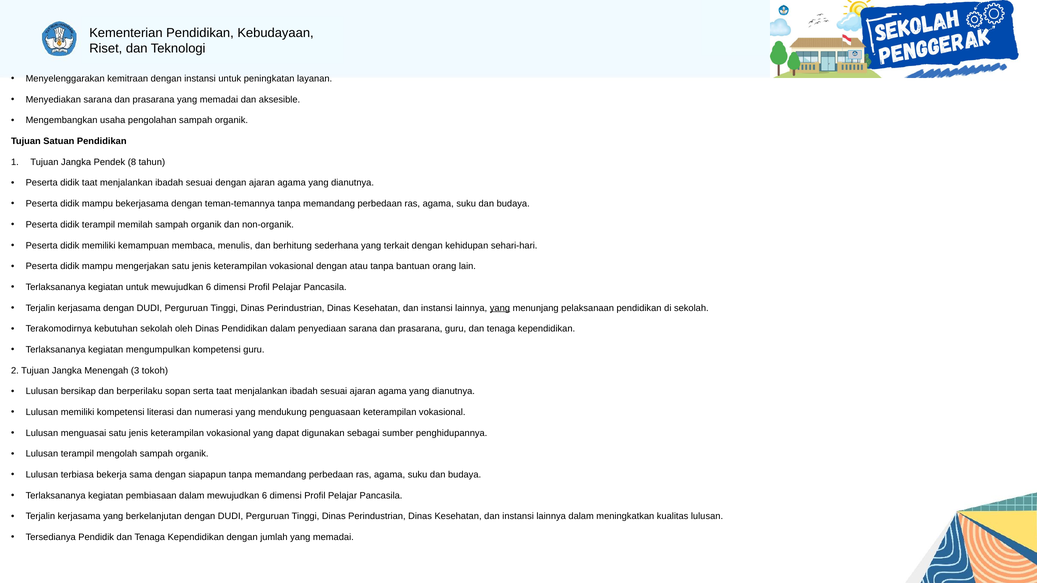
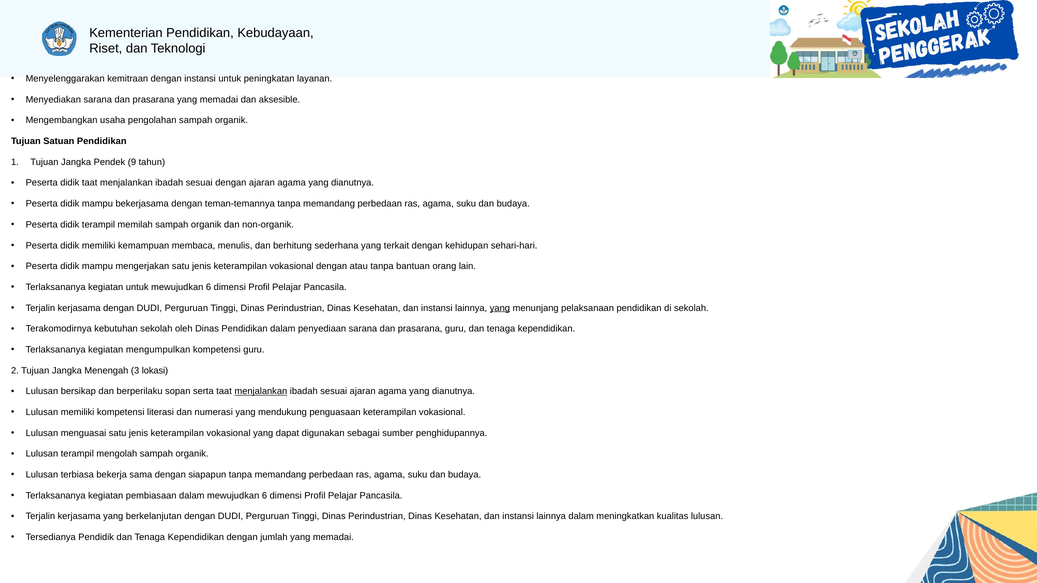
8: 8 -> 9 (132, 162)
tokoh: tokoh -> lokasi (155, 371)
menjalankan underline: none -> present (261, 392)
